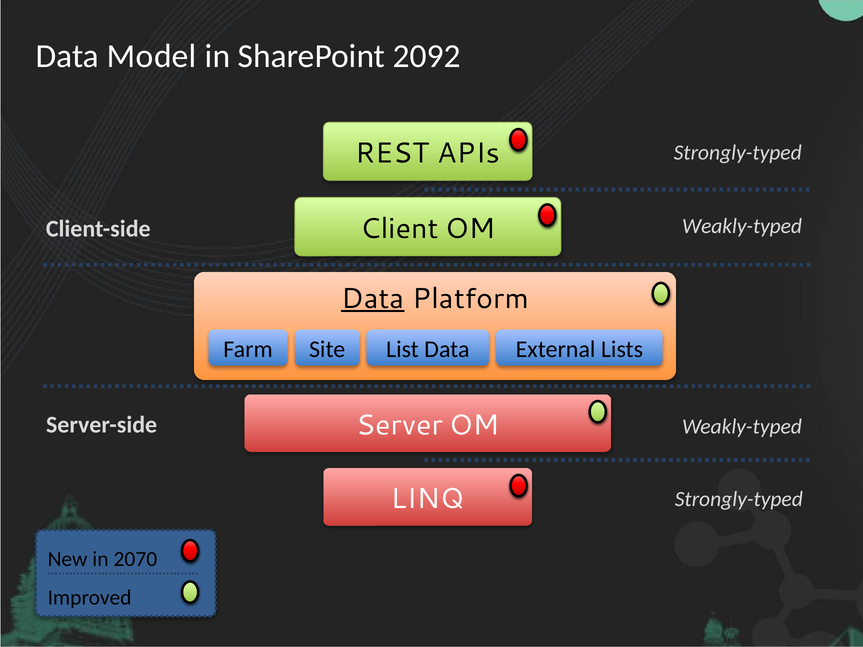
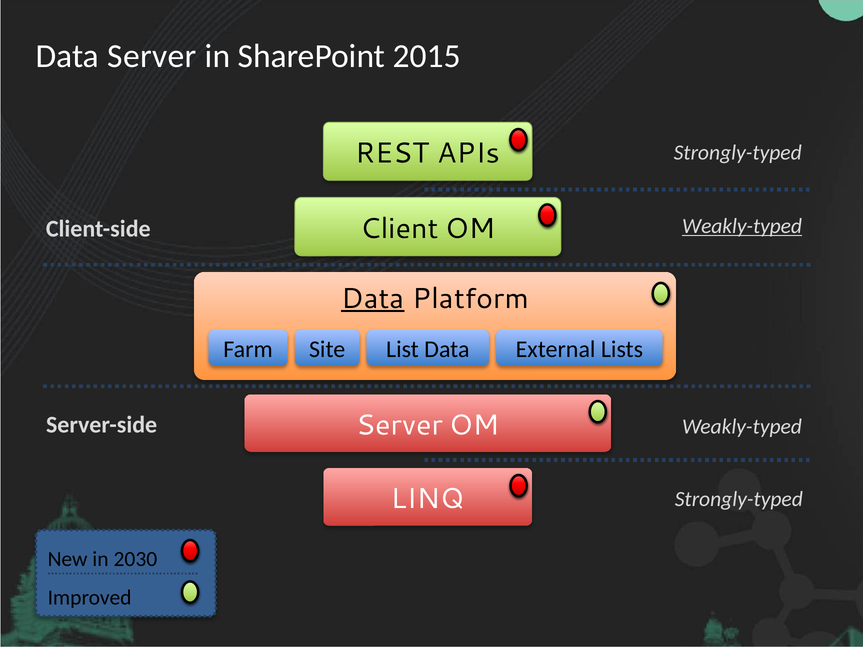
Data Model: Model -> Server (152, 56)
2092: 2092 -> 2015 (427, 56)
Weakly-typed underline: none -> present (742, 226)
2070: 2070 -> 2030 (135, 559)
